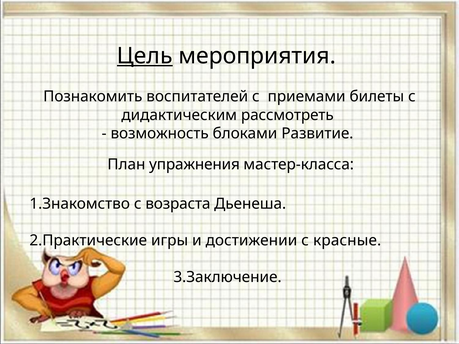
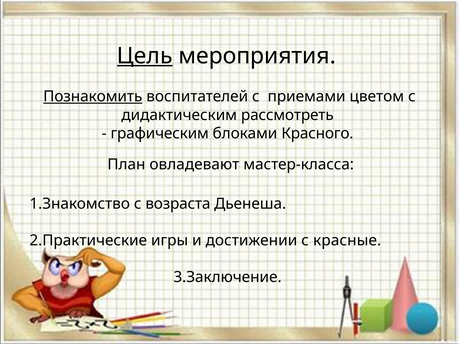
Познакомить underline: none -> present (93, 97)
билеты: билеты -> цветом (377, 97)
возможность: возможность -> графическим (160, 133)
Развитие: Развитие -> Красного (317, 133)
упражнения: упражнения -> овладевают (194, 165)
